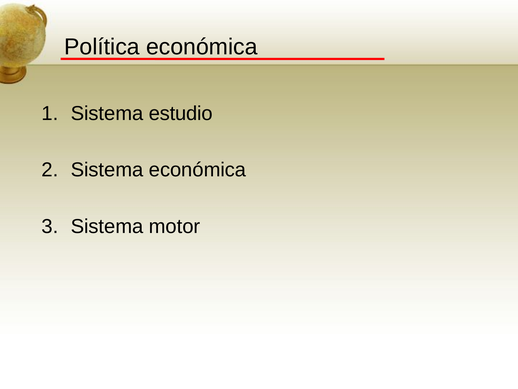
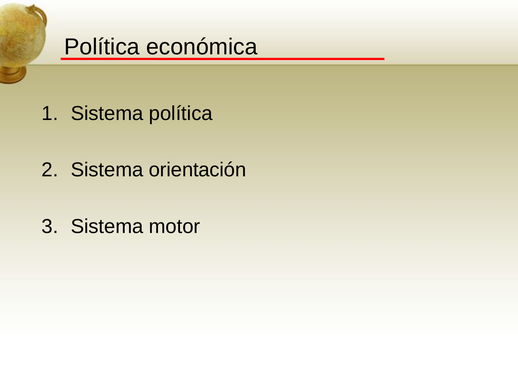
Sistema estudio: estudio -> política (181, 113)
Sistema económica: económica -> orientación (198, 170)
